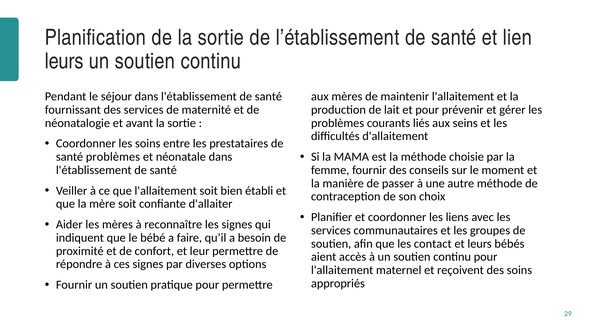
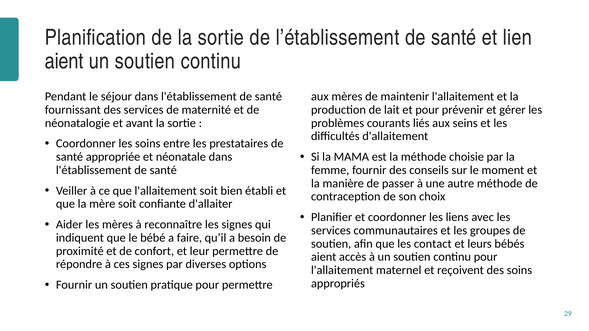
leurs: leurs -> aient (64, 61)
santé problèmes: problèmes -> appropriée (113, 157)
